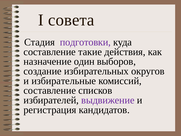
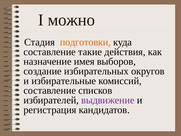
совета: совета -> можно (71, 20)
подготовки colour: purple -> orange (85, 42)
один: один -> имея (84, 61)
